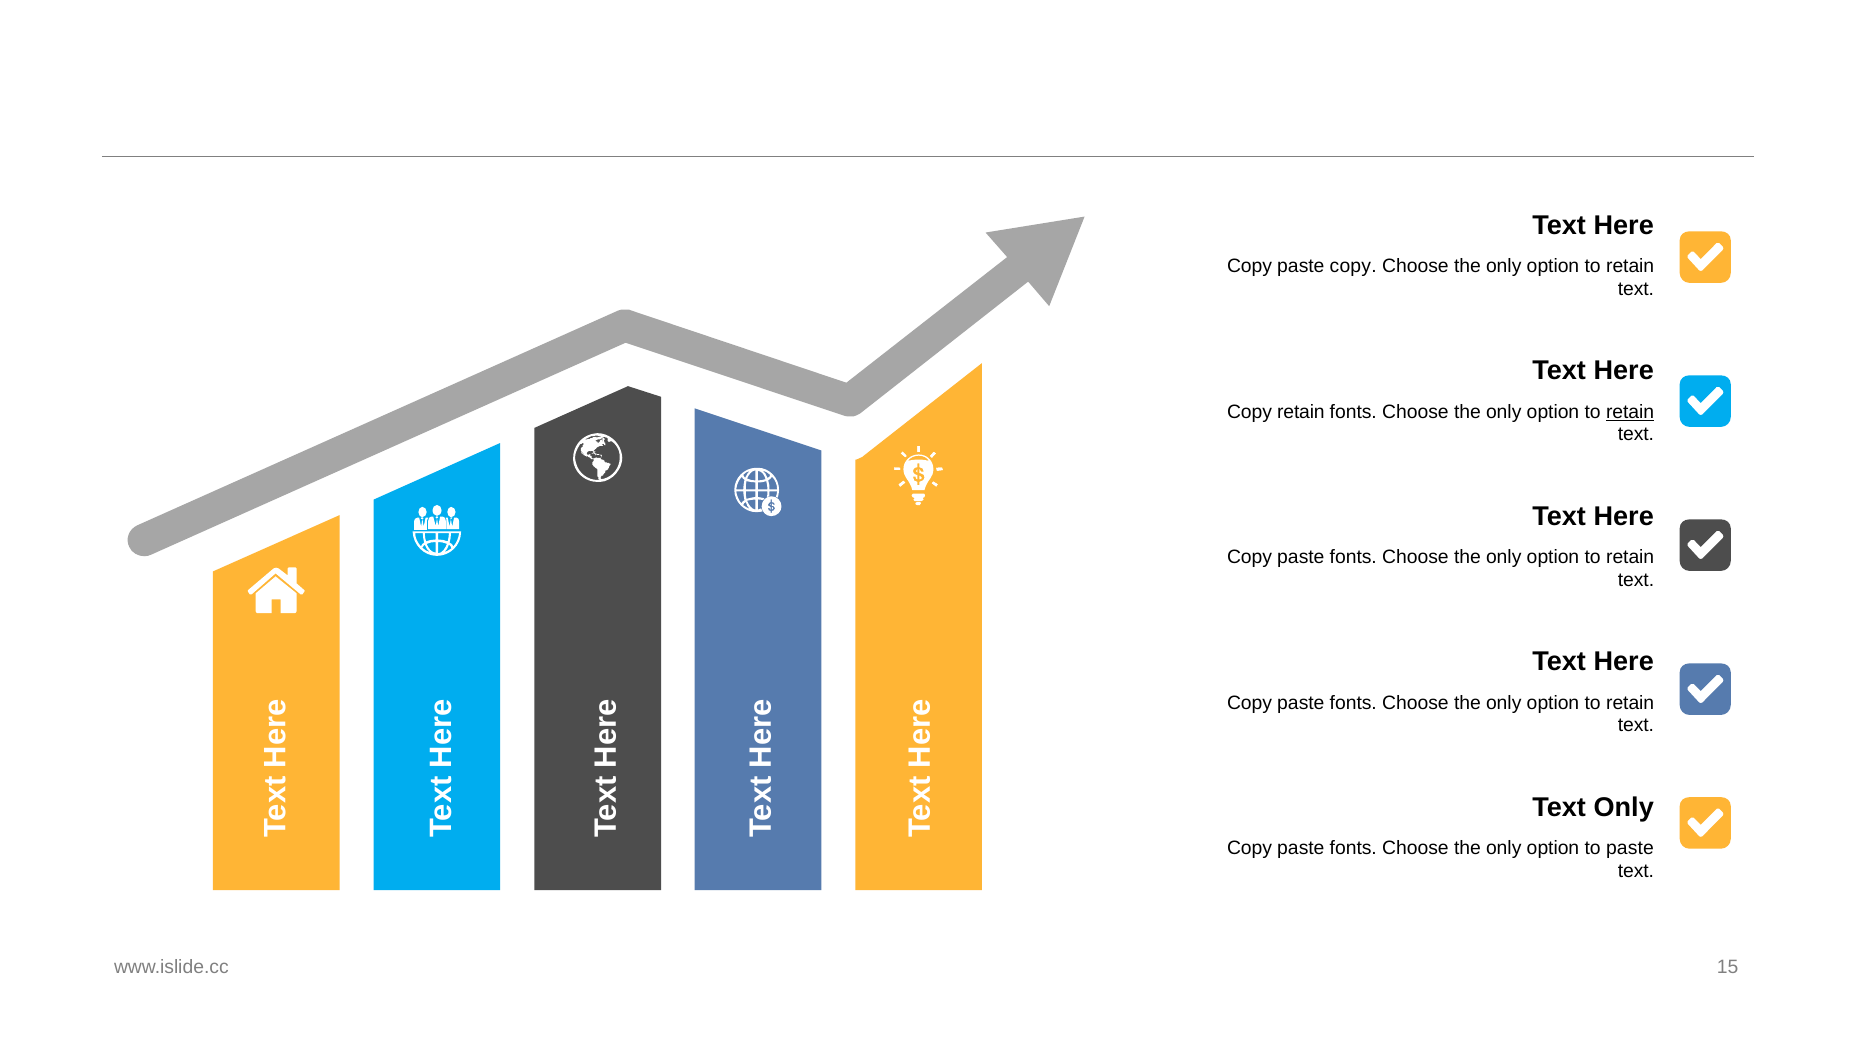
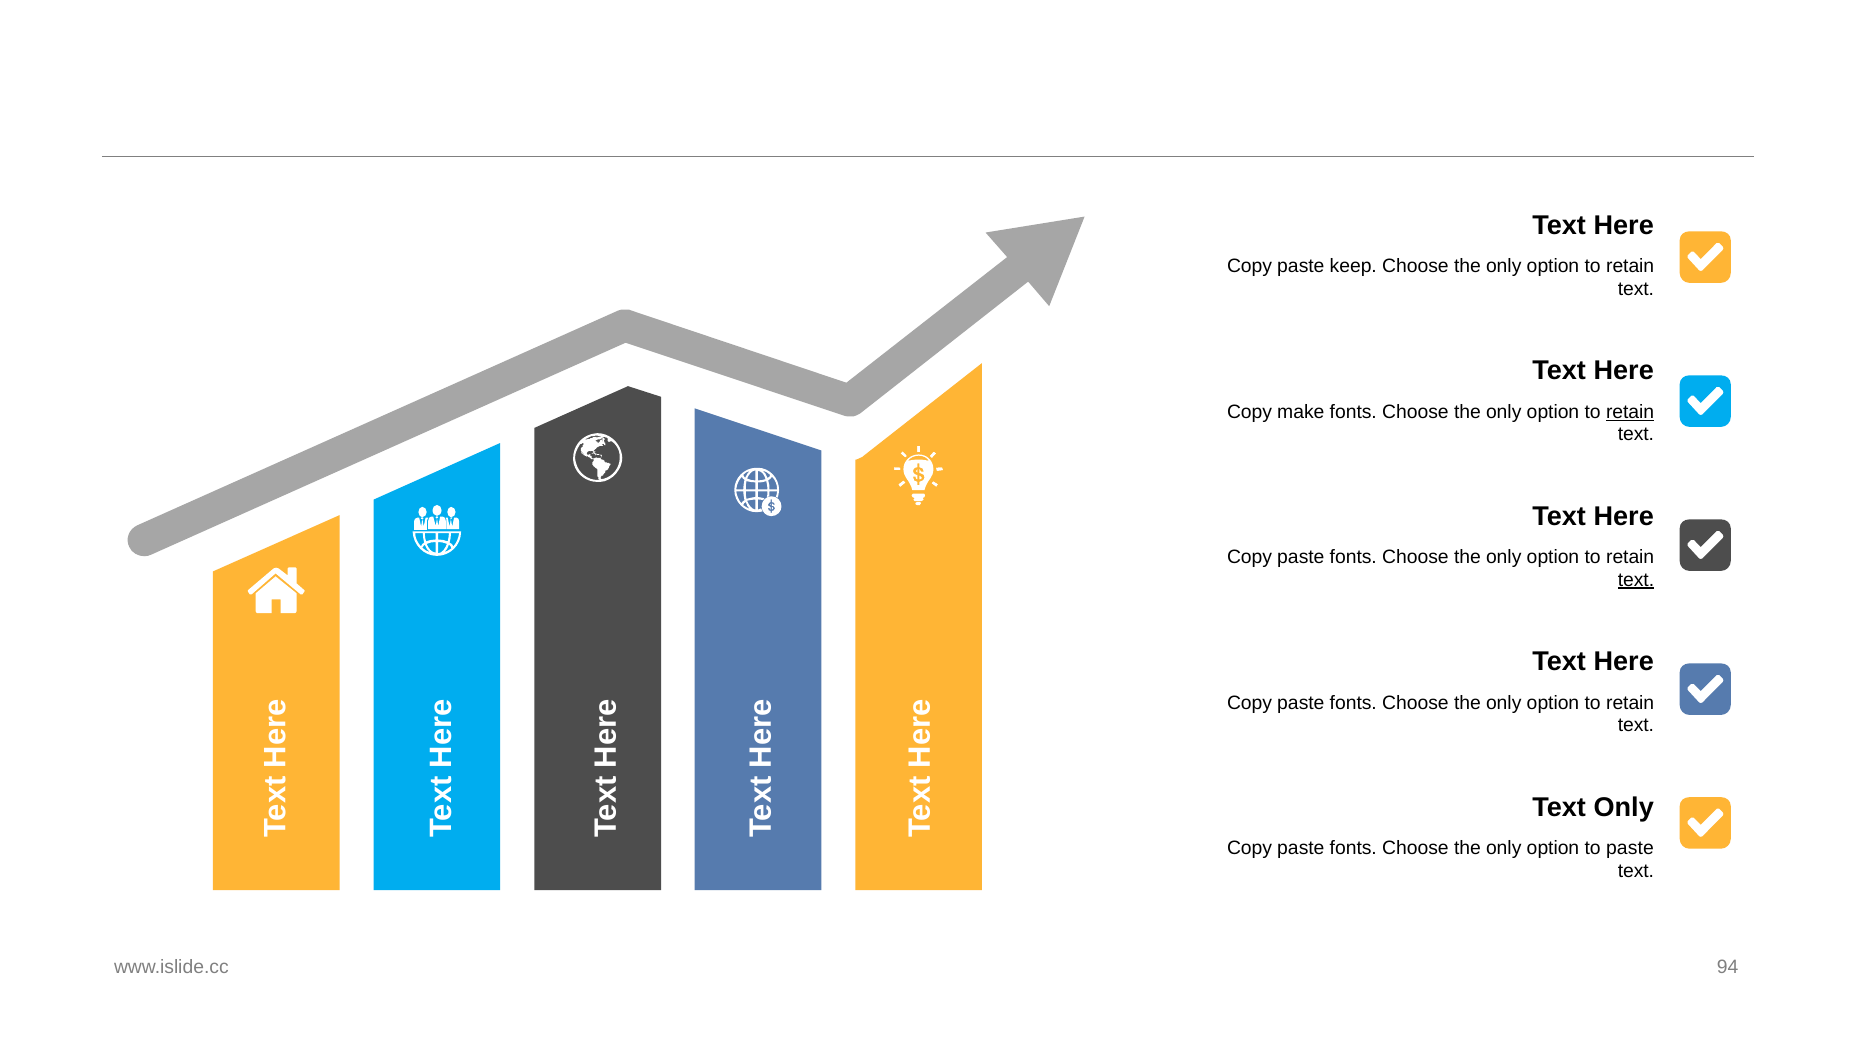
paste copy: copy -> keep (1353, 266)
Copy retain: retain -> make (1301, 412)
text underline: none -> present (1636, 580)
15: 15 -> 94 (1728, 967)
